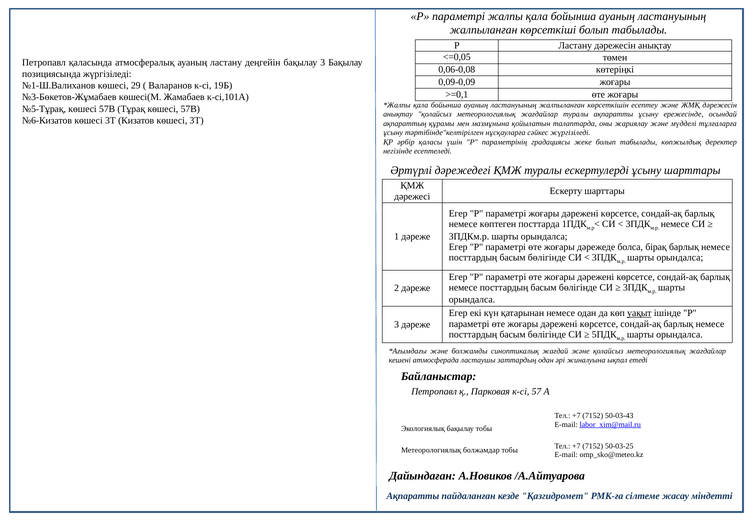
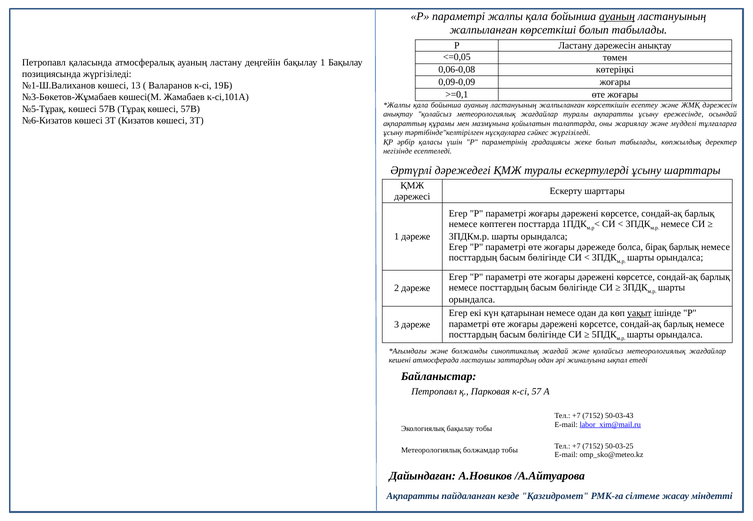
ауаның underline: none -> present (617, 16)
бақылау 3: 3 -> 1 (323, 63)
29: 29 -> 13 (136, 86)
